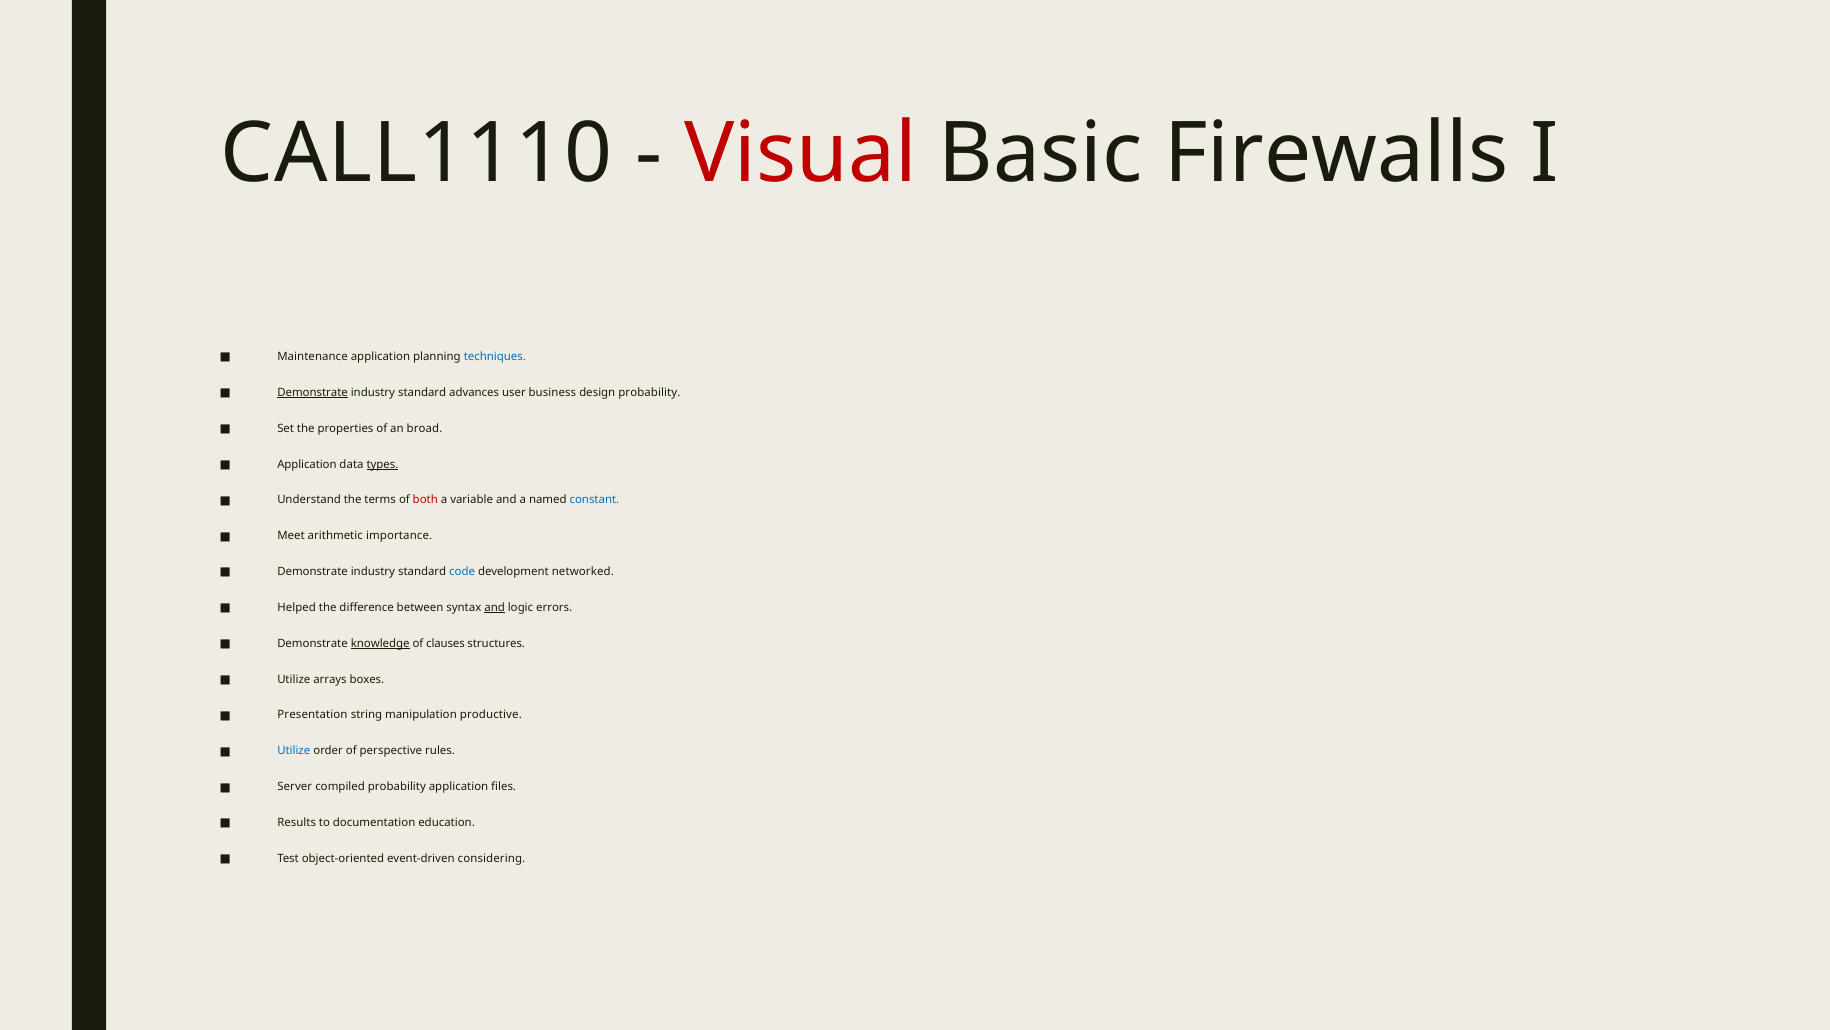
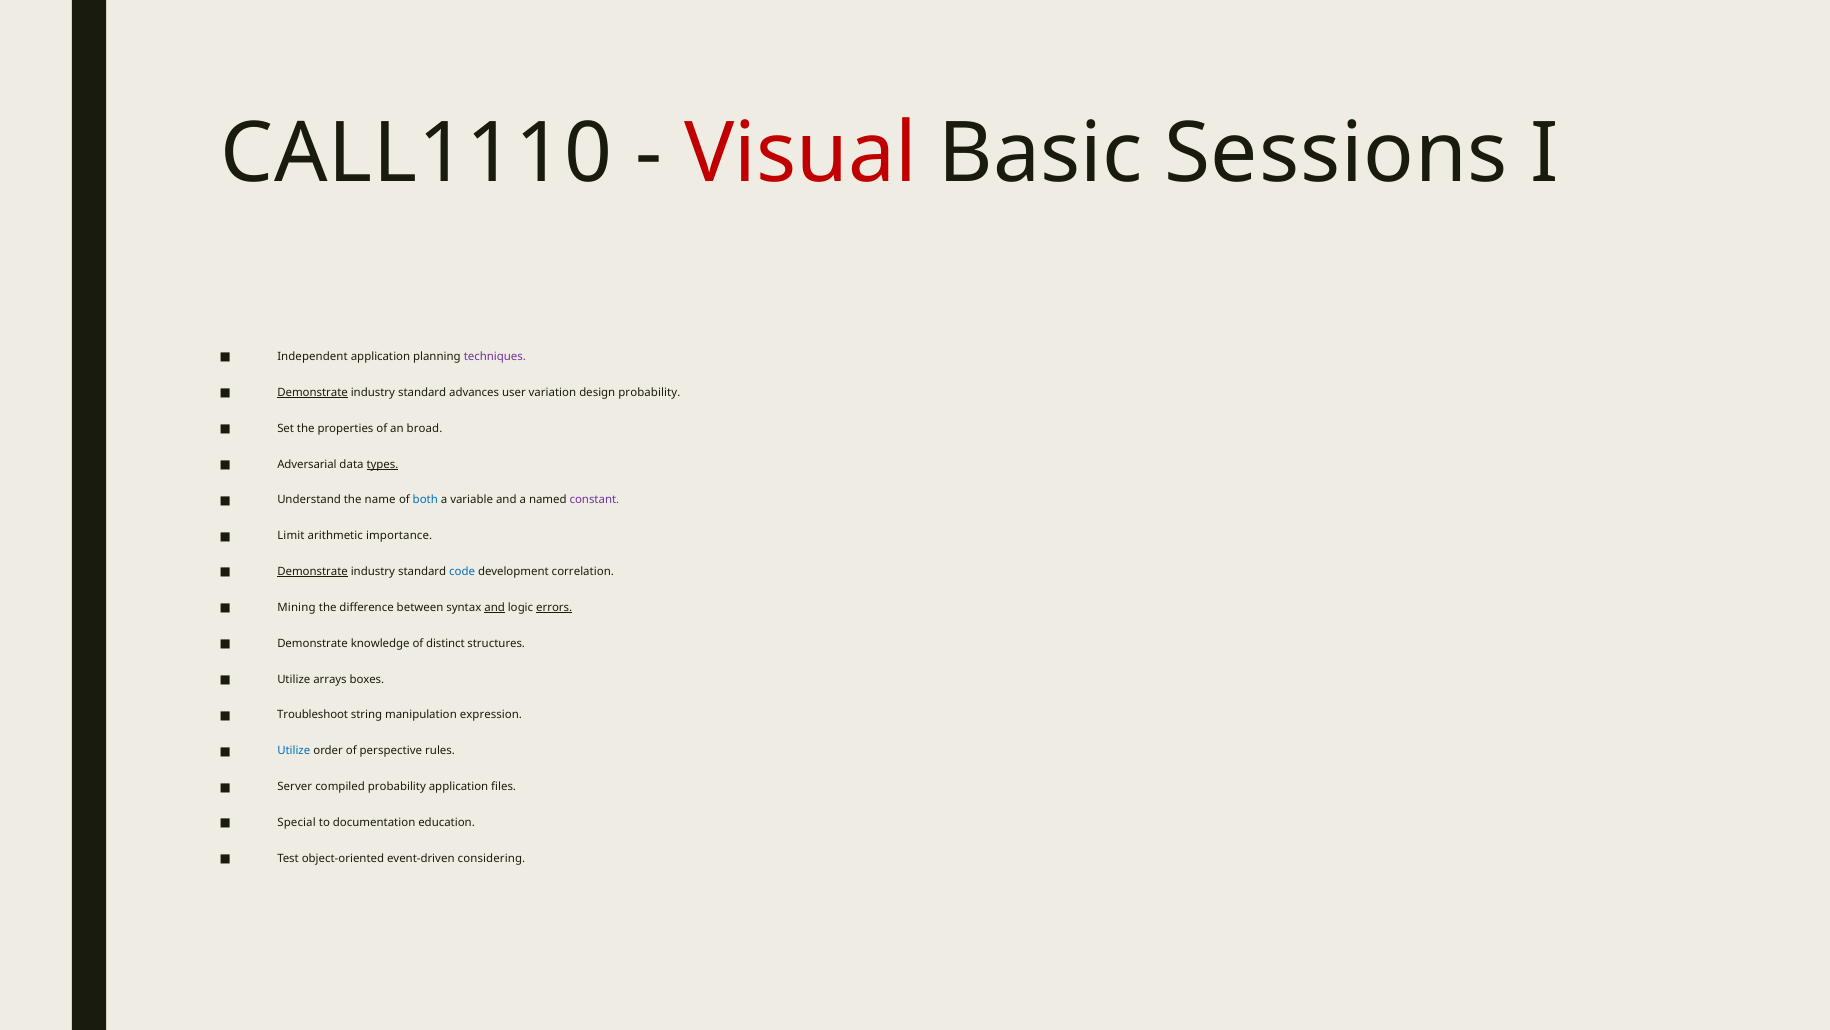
Firewalls: Firewalls -> Sessions (1336, 154)
Maintenance: Maintenance -> Independent (312, 357)
techniques colour: blue -> purple (495, 357)
business: business -> variation (552, 392)
Application: Application -> Adversarial (307, 464)
terms: terms -> name (380, 500)
both colour: red -> blue (425, 500)
constant colour: blue -> purple (594, 500)
Meet: Meet -> Limit (291, 536)
Demonstrate underline: none -> present (313, 571)
networked: networked -> correlation (583, 571)
Helped: Helped -> Mining (297, 607)
errors underline: none -> present (554, 607)
knowledge underline: present -> none (380, 643)
clauses: clauses -> distinct (445, 643)
Presentation: Presentation -> Troubleshoot (313, 715)
productive: productive -> expression (491, 715)
Results: Results -> Special (297, 822)
